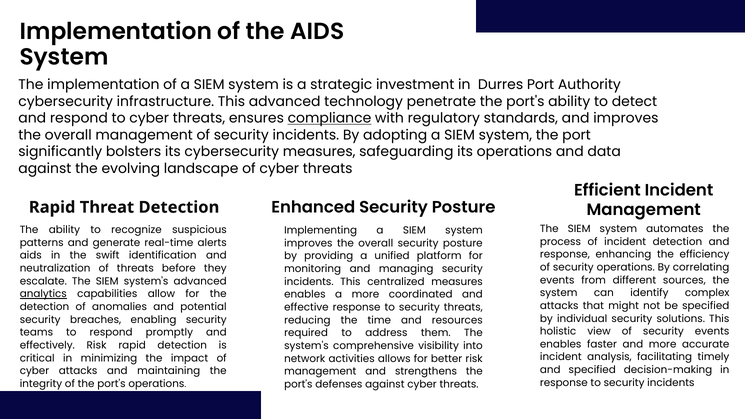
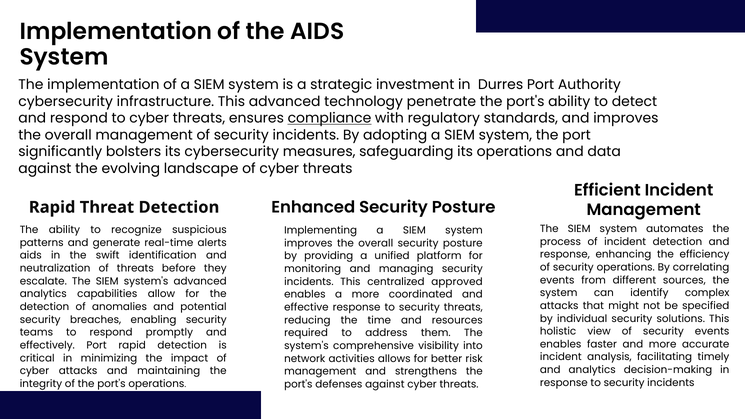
centralized measures: measures -> approved (457, 282)
analytics underline: present -> none (43, 294)
effectively Risk: Risk -> Port (97, 345)
and specified: specified -> analytics (592, 370)
